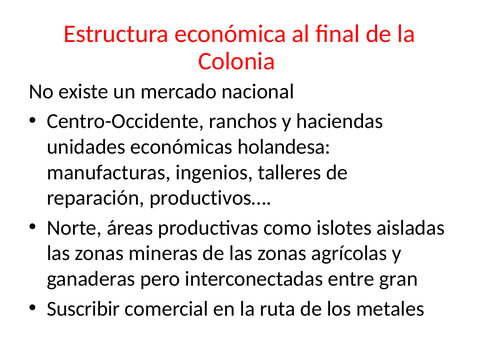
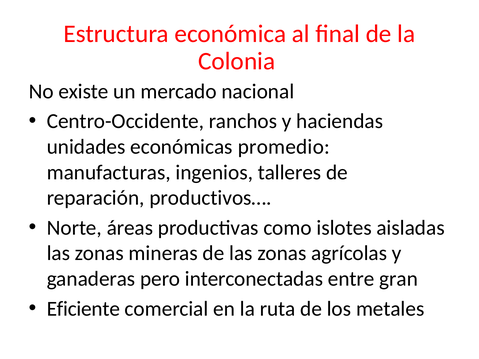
holandesa: holandesa -> promedio (284, 147)
Suscribir: Suscribir -> Eficiente (83, 309)
